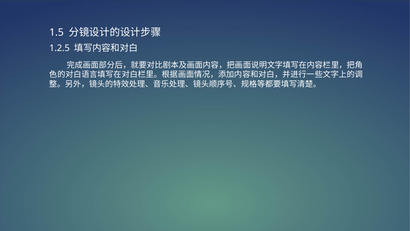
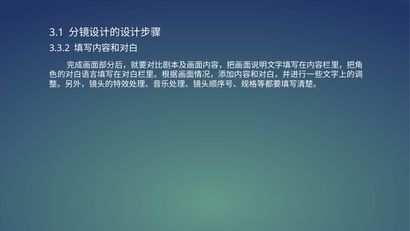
1.5: 1.5 -> 3.1 (57, 32)
1.2.5: 1.2.5 -> 3.3.2 (60, 48)
